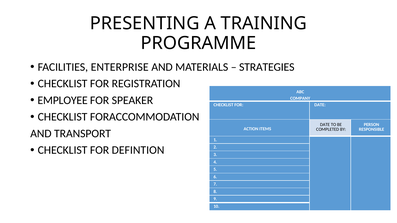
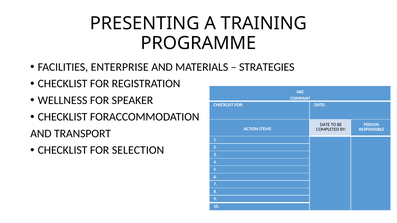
EMPLOYEE: EMPLOYEE -> WELLNESS (63, 100)
DEFINTION: DEFINTION -> SELECTION (138, 150)
